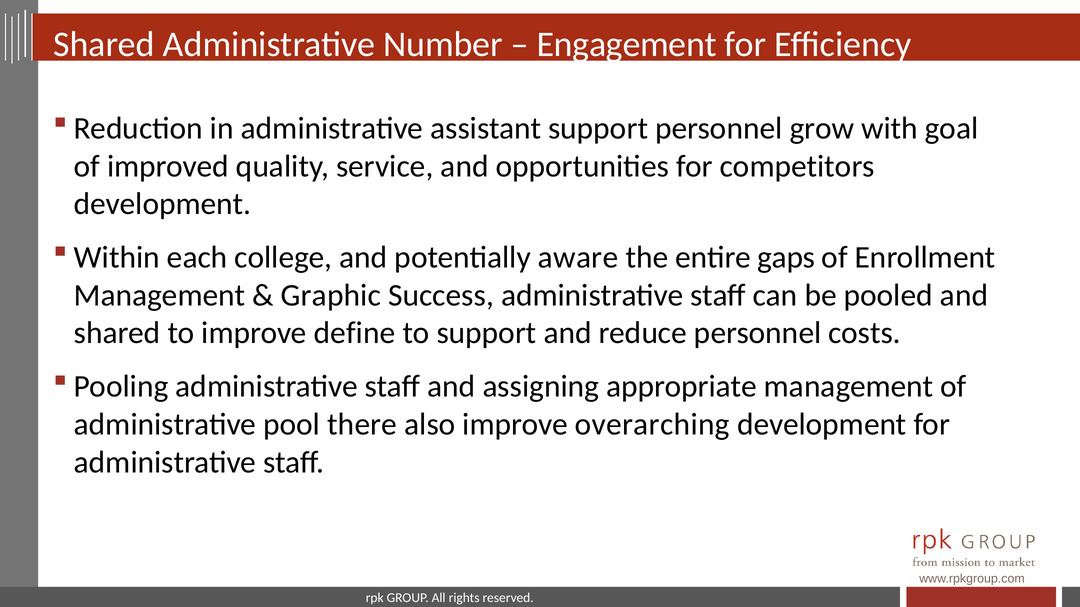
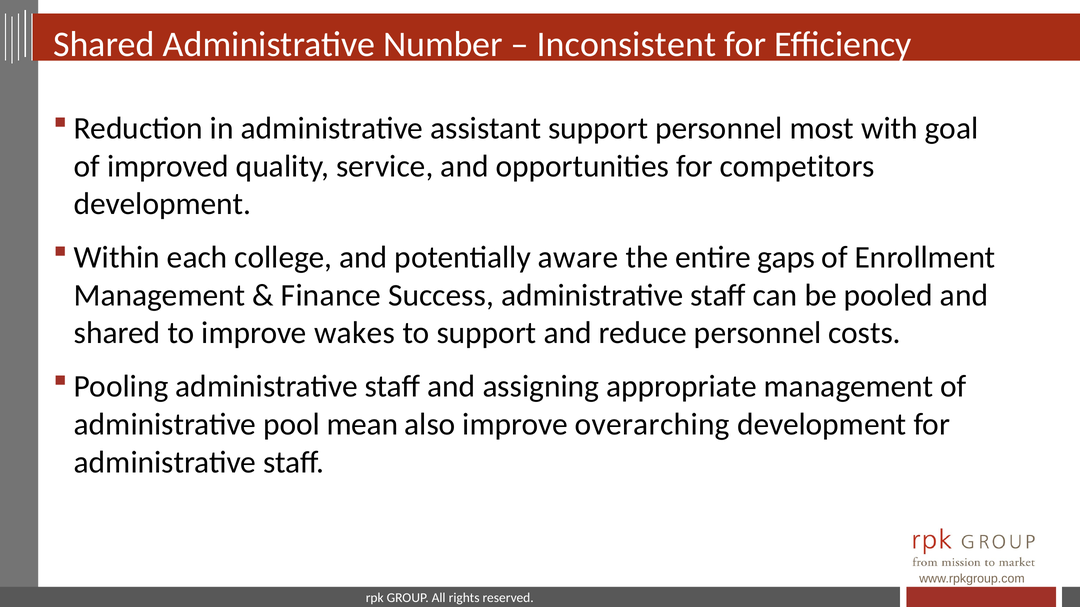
Engagement: Engagement -> Inconsistent (626, 44)
grow: grow -> most (822, 128)
Graphic: Graphic -> Finance (331, 295)
define: define -> wakes (355, 333)
there: there -> mean (362, 425)
